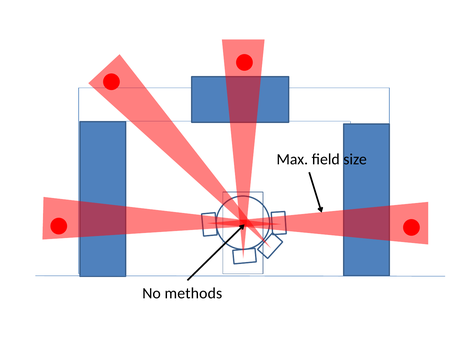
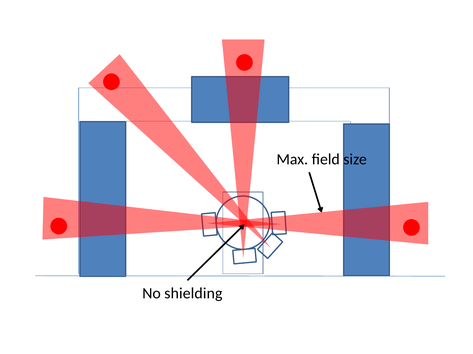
methods: methods -> shielding (193, 294)
